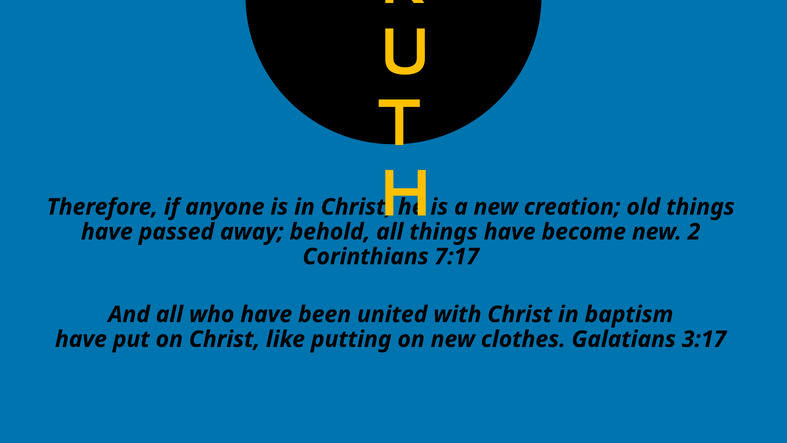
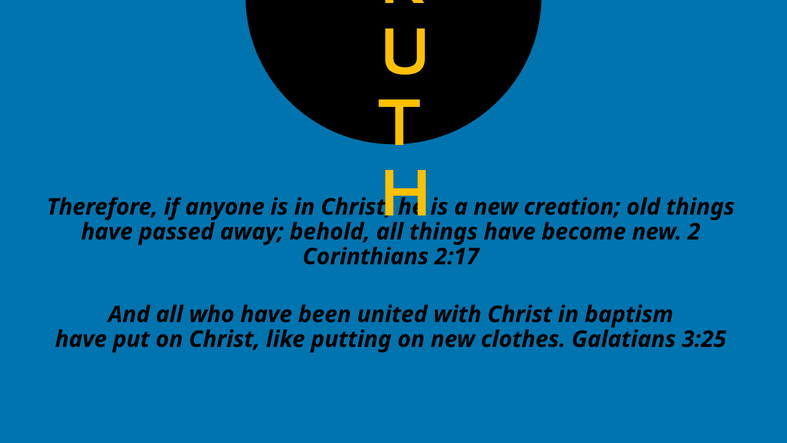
7:17: 7:17 -> 2:17 (457, 256)
3:17: 3:17 -> 3:25 (704, 339)
